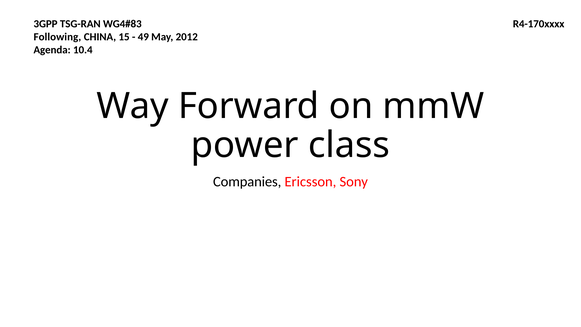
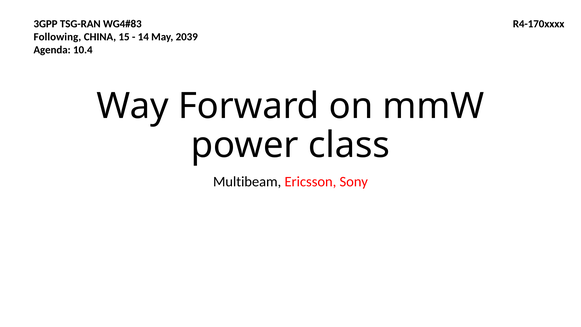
49: 49 -> 14 (143, 37)
2012: 2012 -> 2039 (187, 37)
Companies: Companies -> Multibeam (247, 182)
